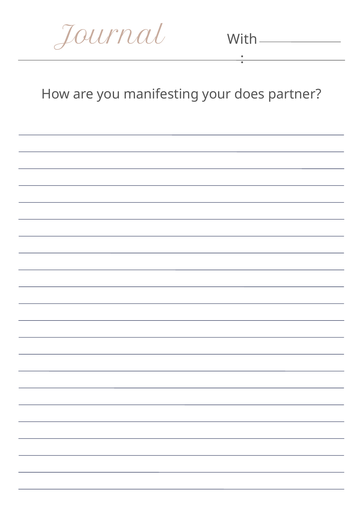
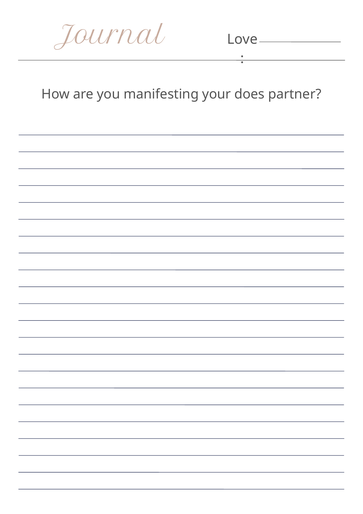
With: With -> Love (242, 39)
